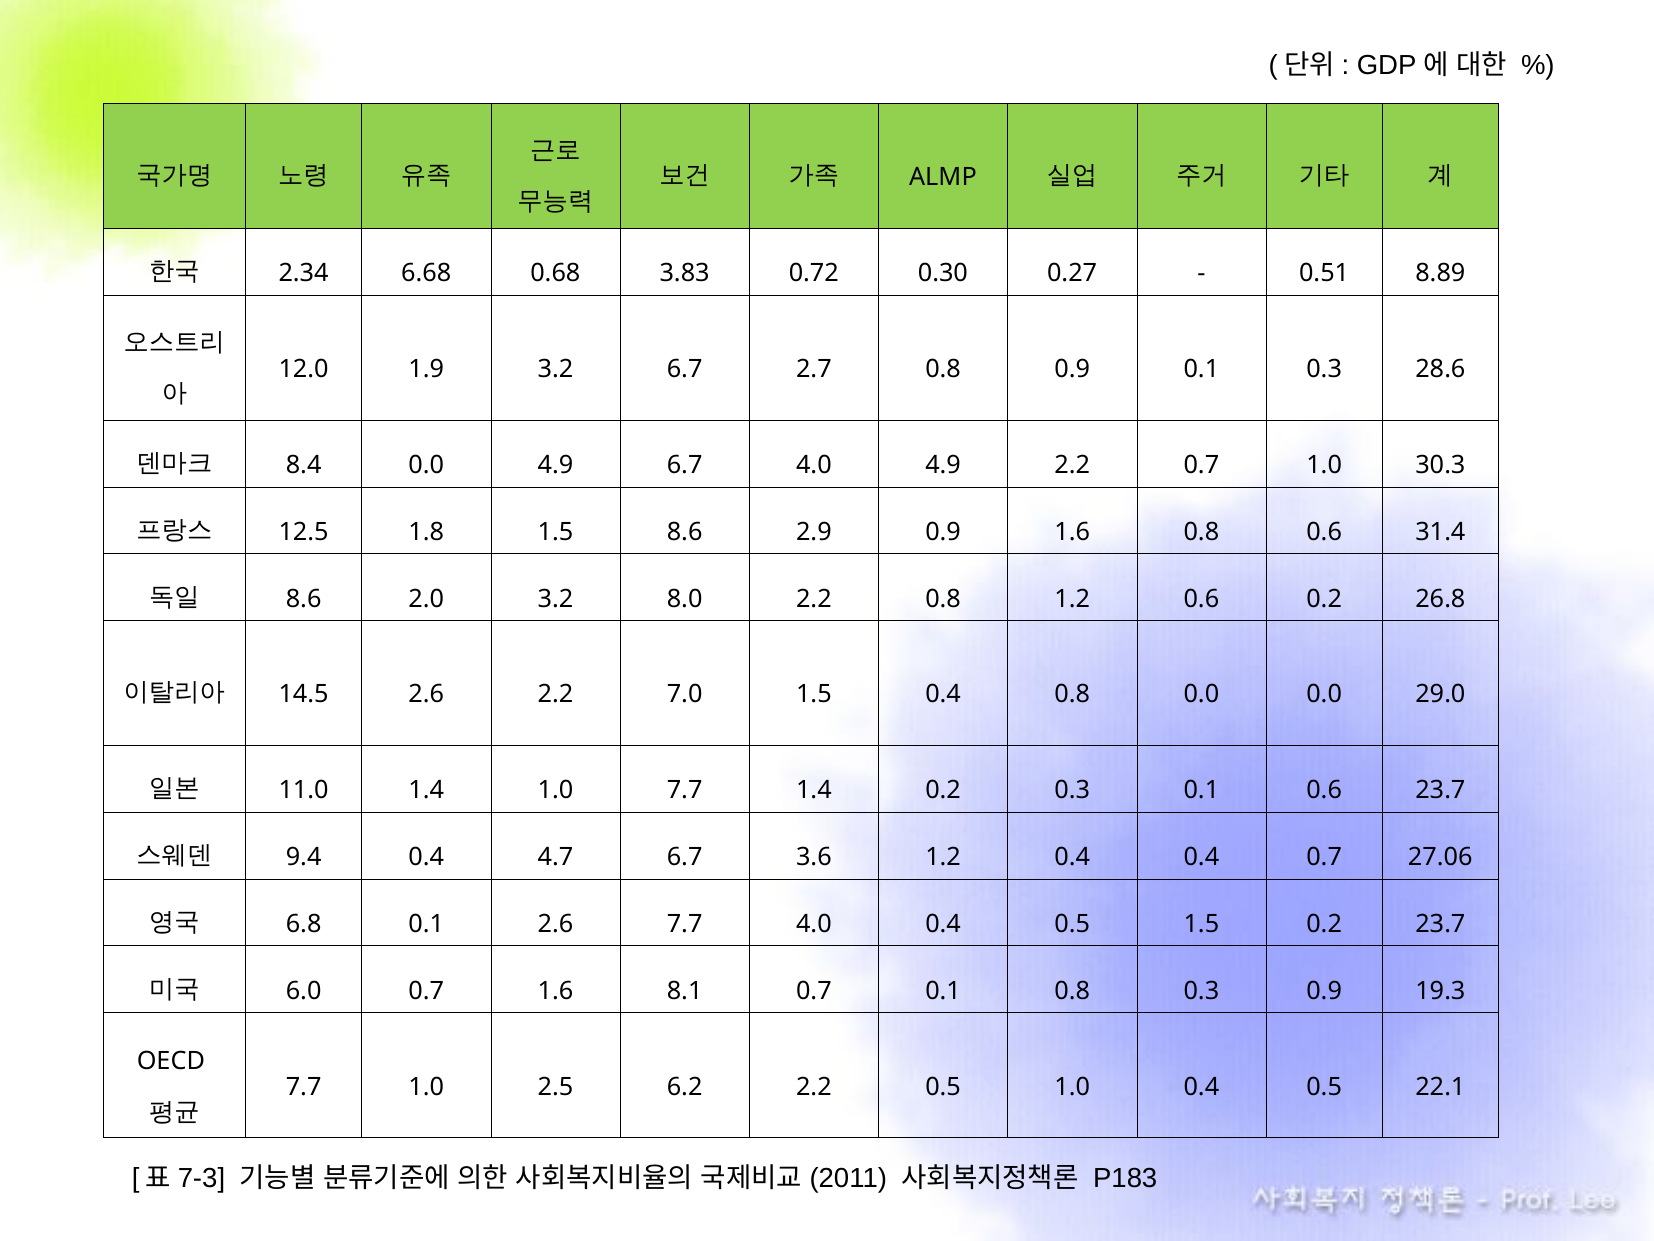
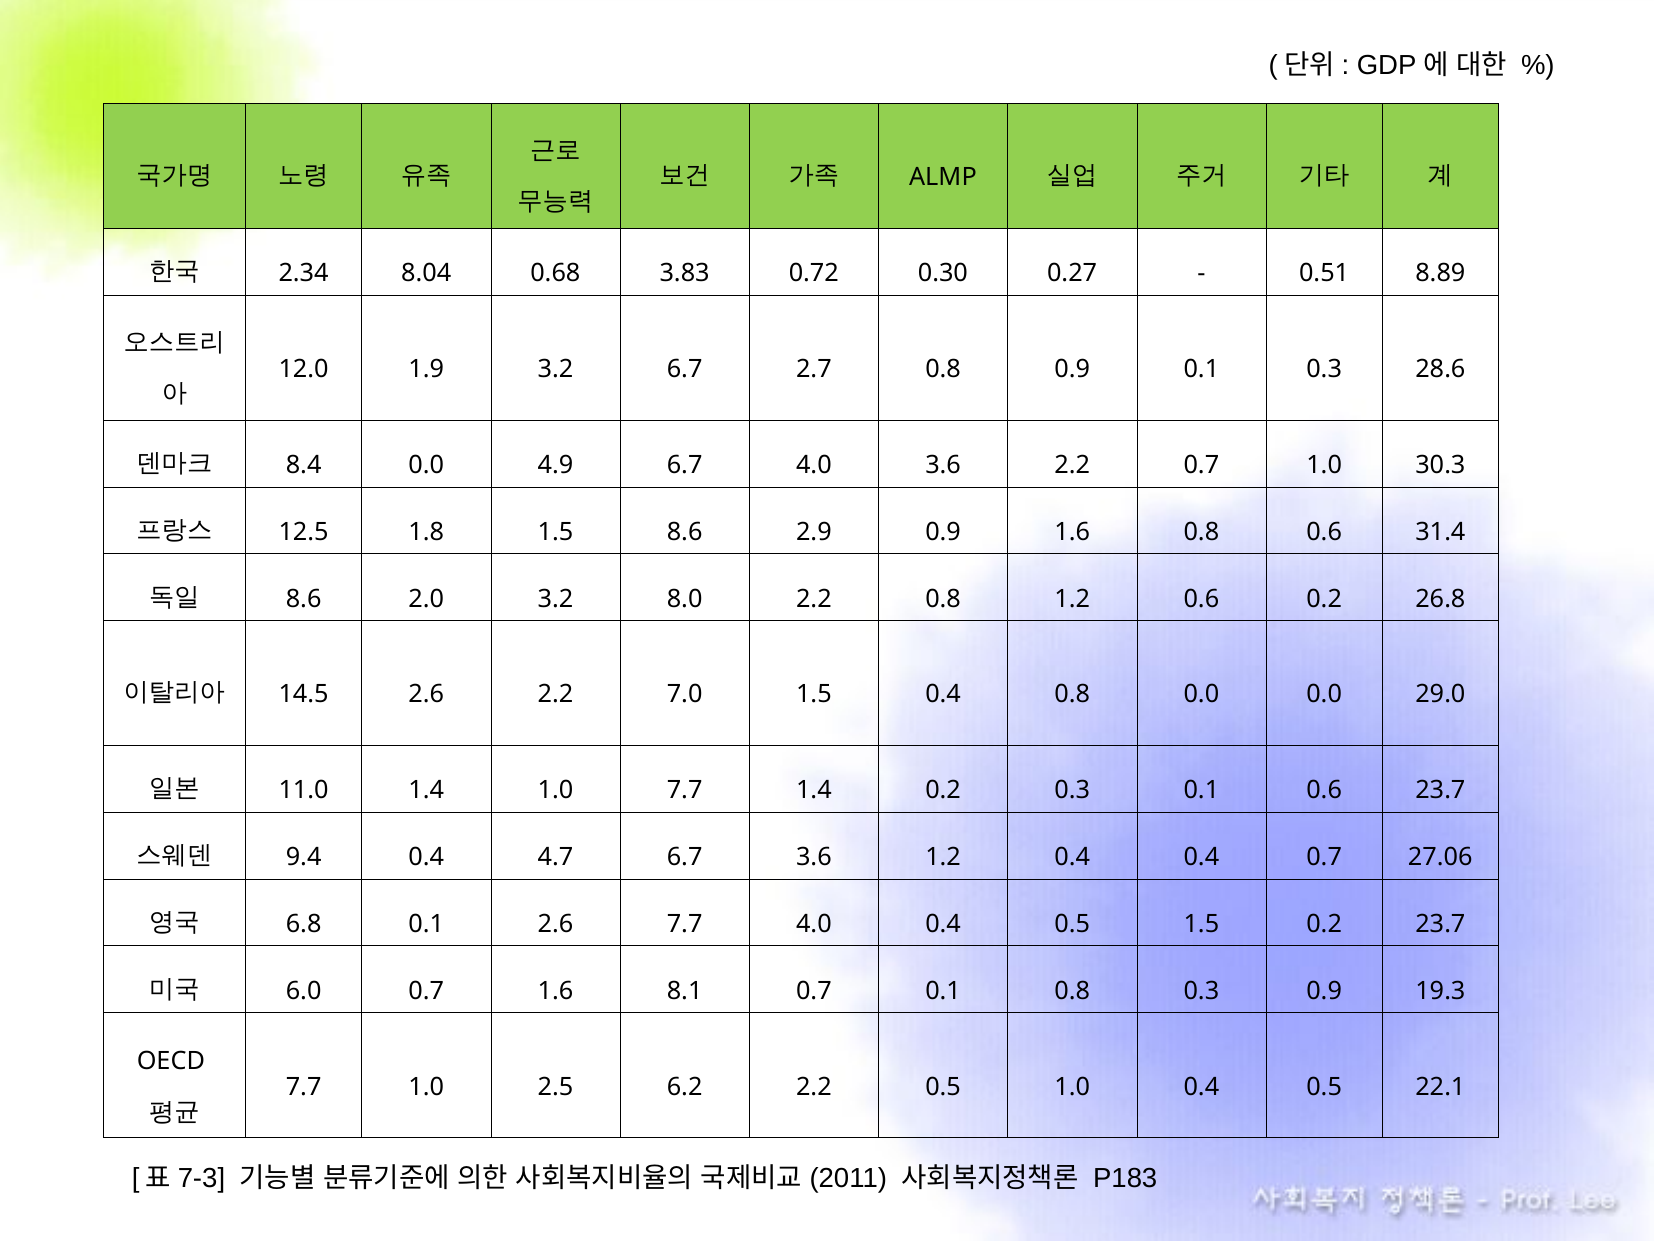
6.68: 6.68 -> 8.04 (426, 273)
4.0 4.9: 4.9 -> 3.6 (943, 465)
